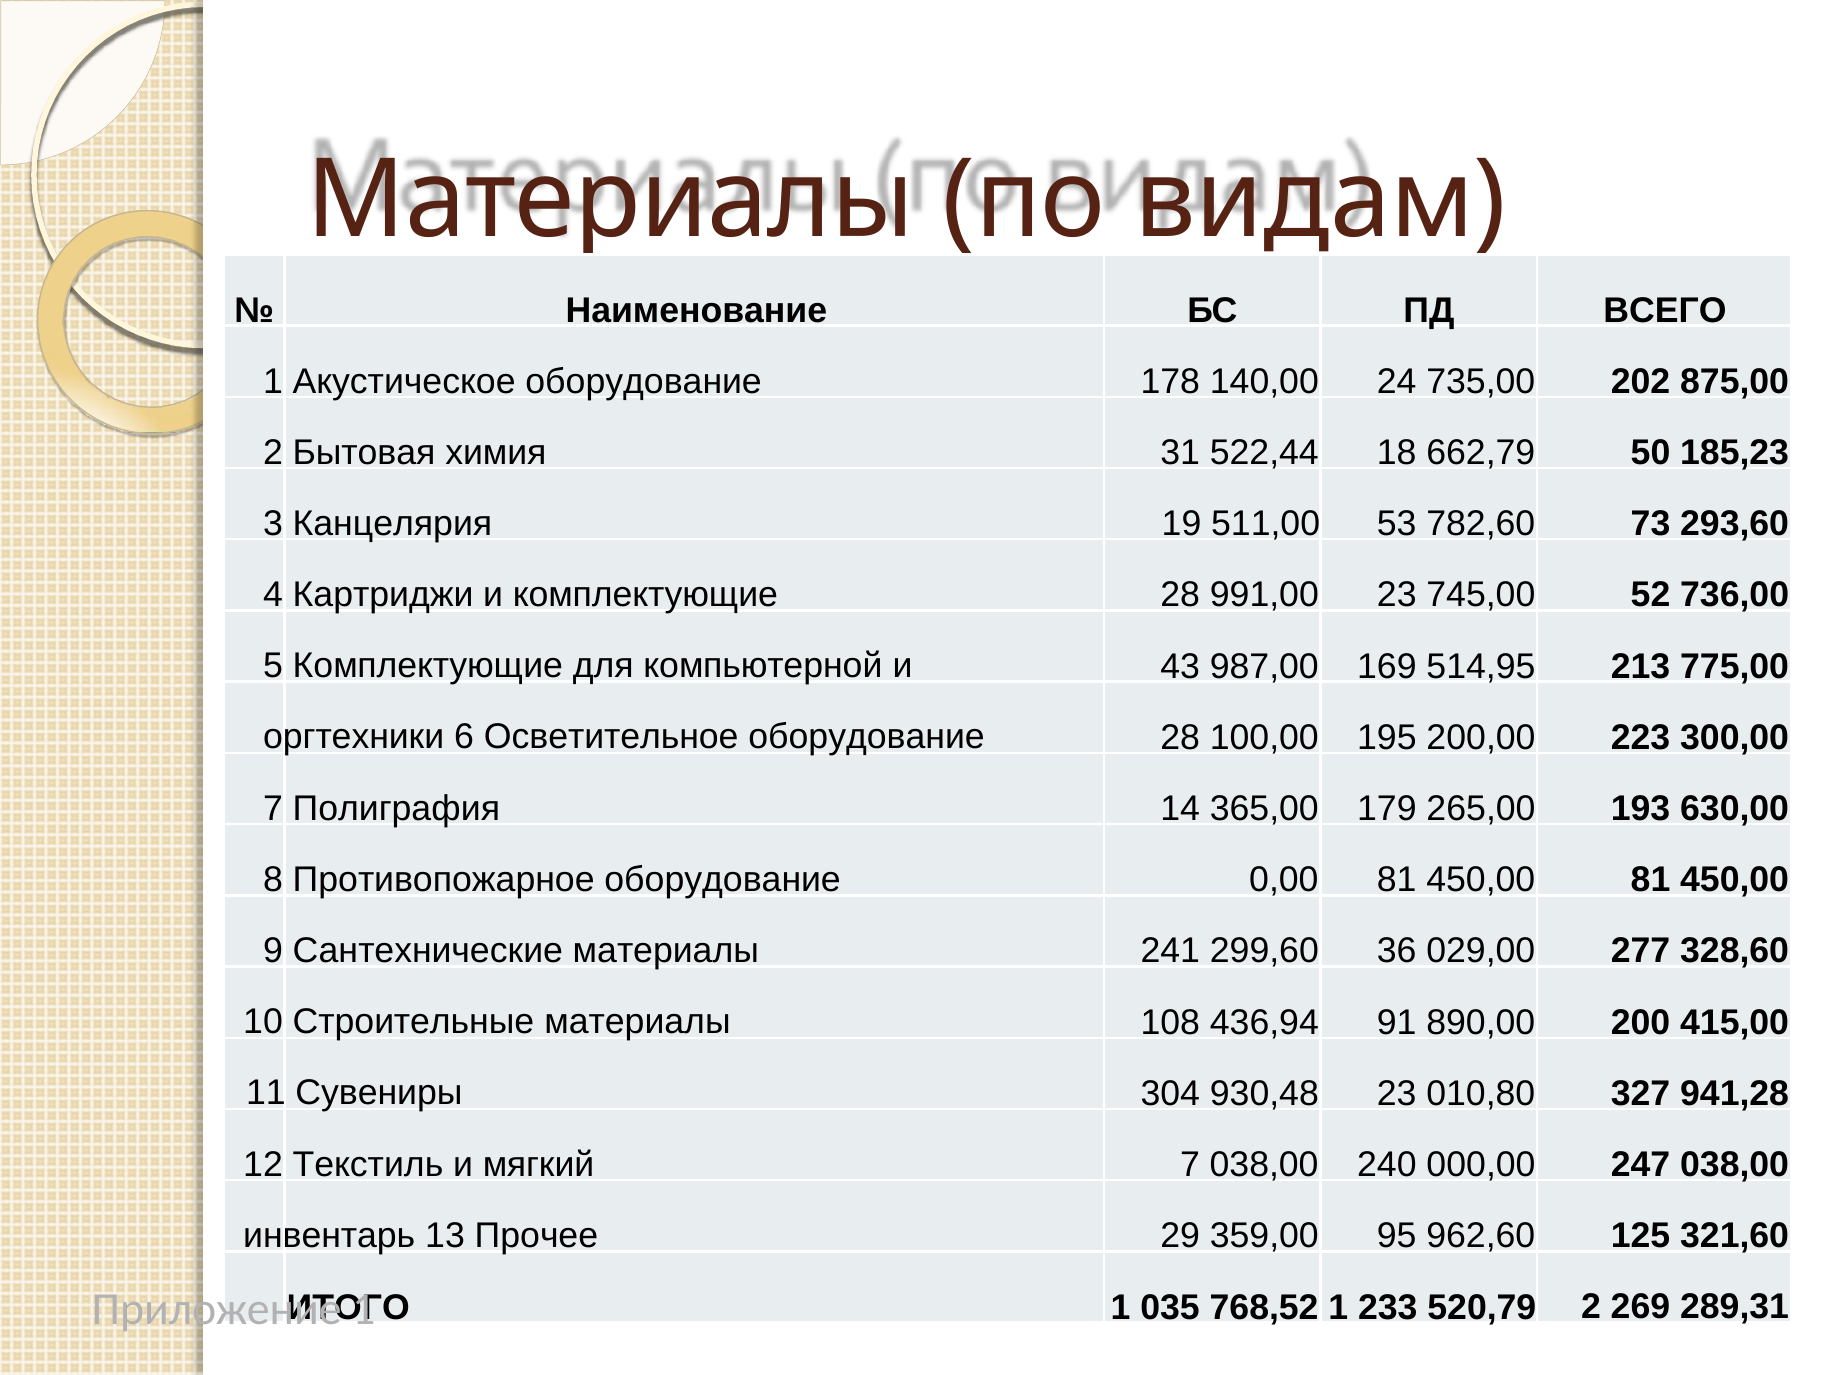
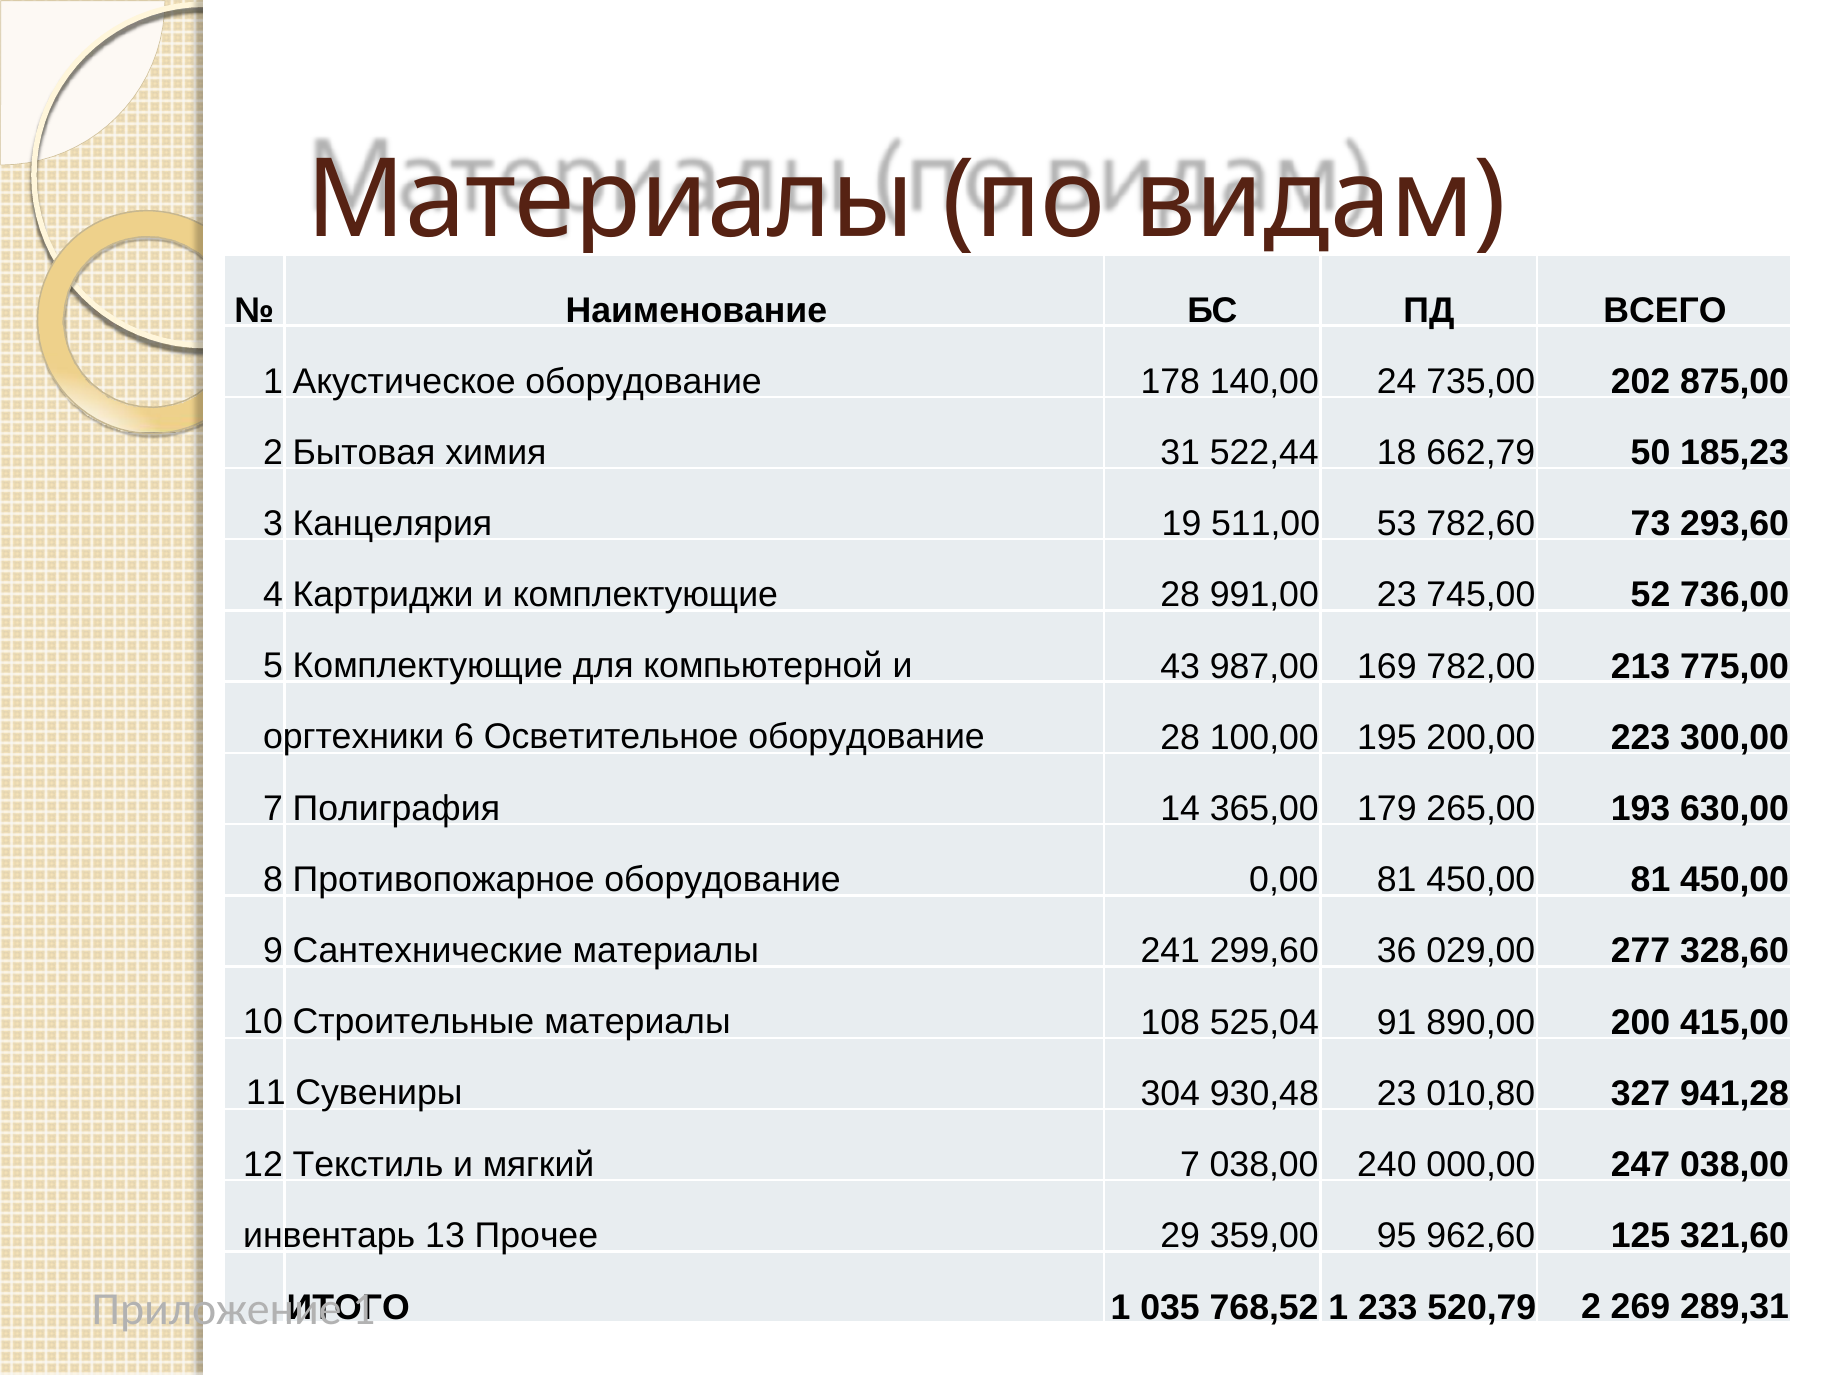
514,95: 514,95 -> 782,00 (1481, 666)
436,94: 436,94 -> 525,04 (1264, 1022)
